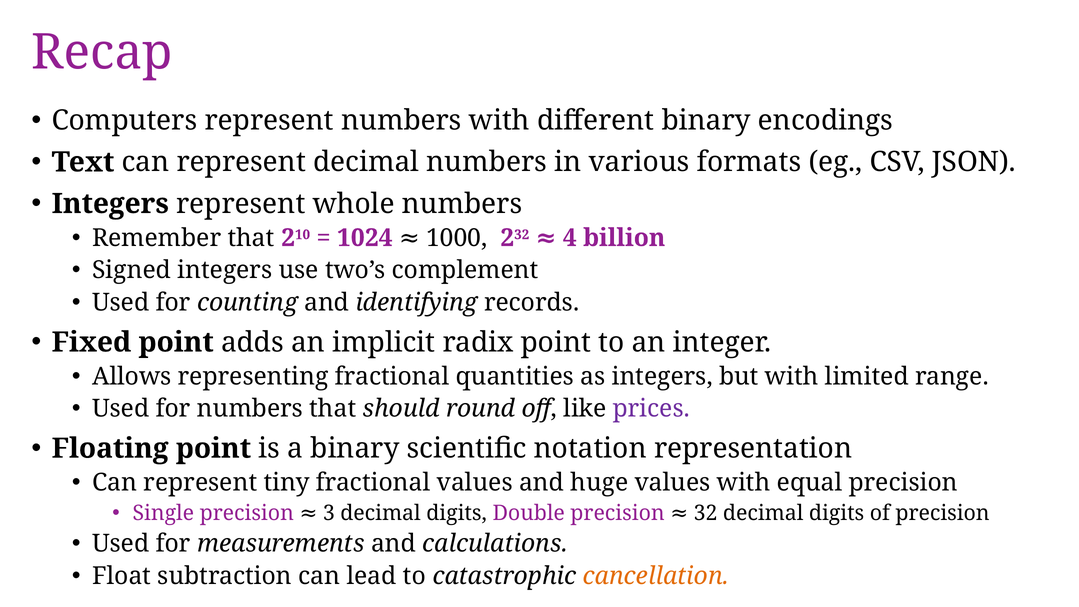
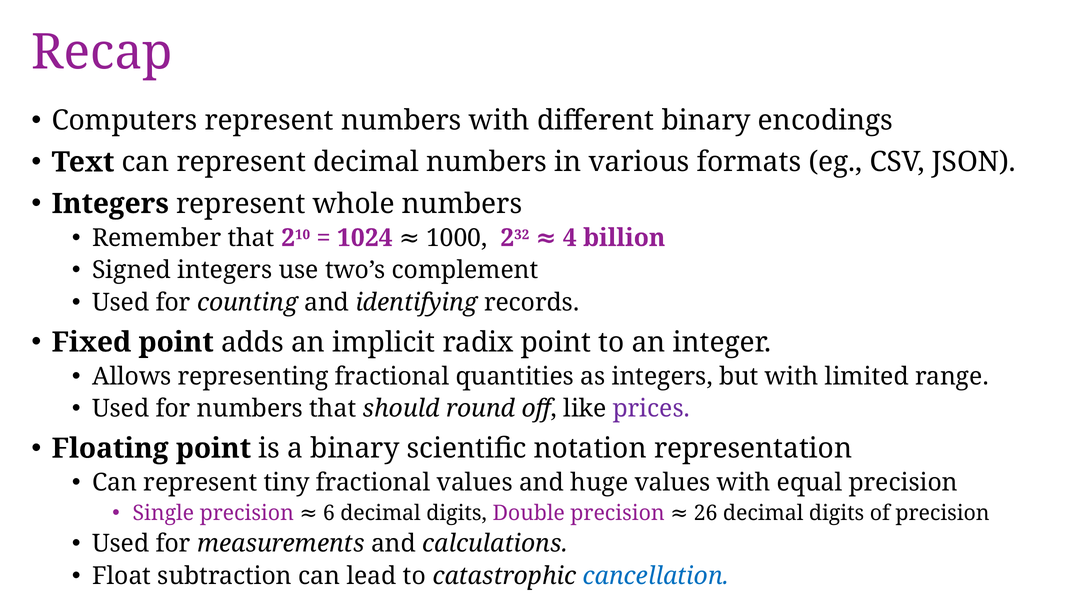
3: 3 -> 6 (329, 513)
32: 32 -> 26 (706, 513)
cancellation colour: orange -> blue (656, 576)
